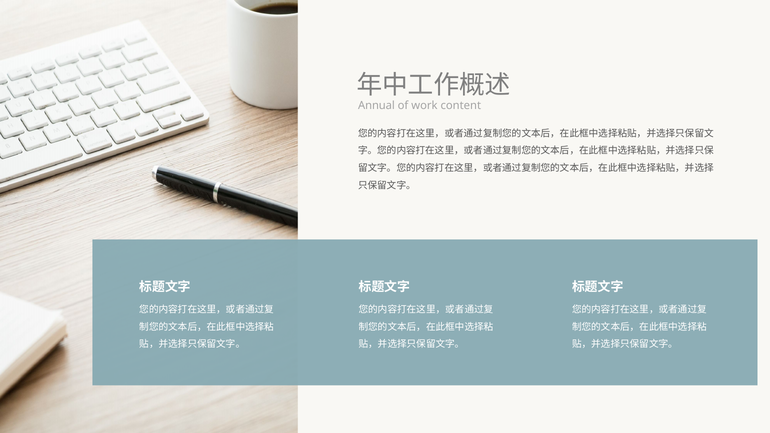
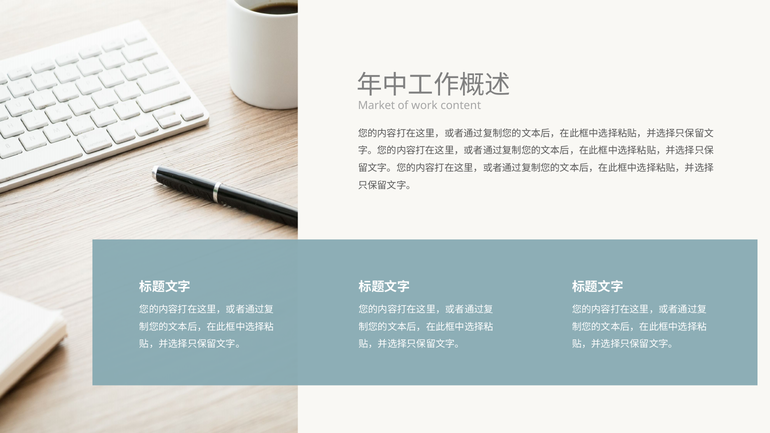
Annual: Annual -> Market (376, 105)
